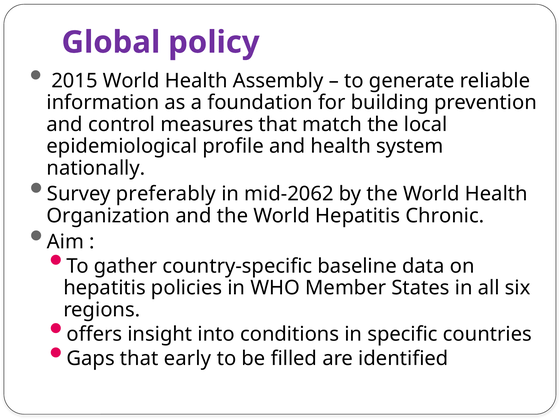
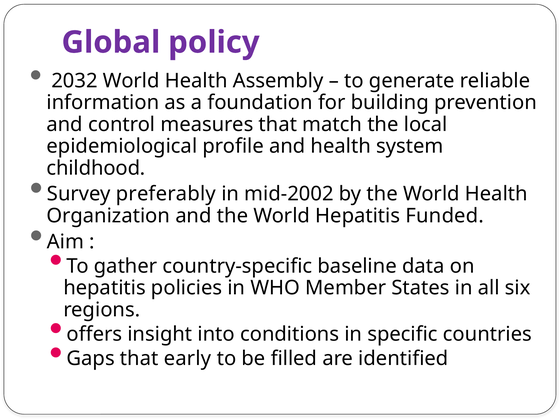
2015: 2015 -> 2032 (75, 81)
nationally: nationally -> childhood (96, 168)
mid-2062: mid-2062 -> mid-2002 (289, 194)
Chronic: Chronic -> Funded (445, 216)
